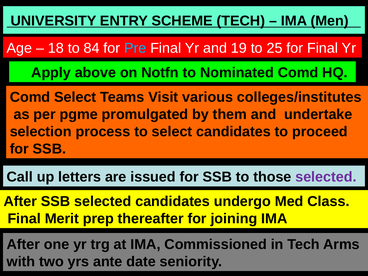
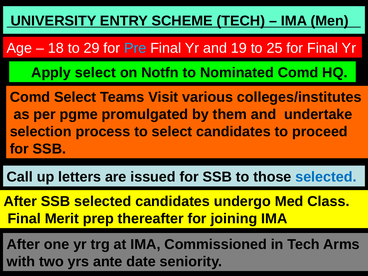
84: 84 -> 29 (92, 48)
Apply above: above -> select (95, 73)
selected colour: purple -> blue (326, 177)
